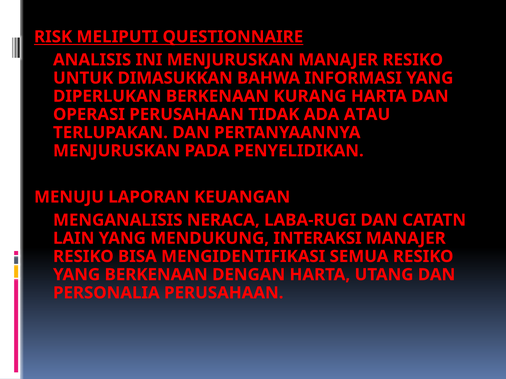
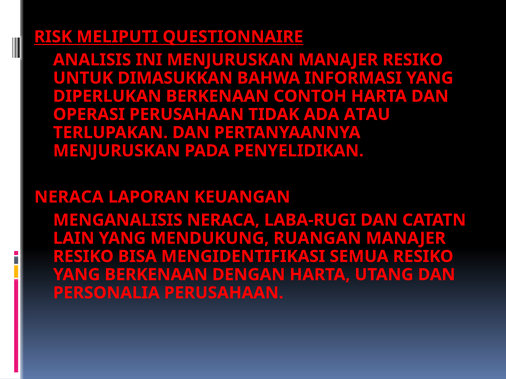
KURANG: KURANG -> CONTOH (310, 96)
MENUJU: MENUJU -> NERACA (69, 197)
INTERAKSI: INTERAKSI -> RUANGAN (317, 239)
